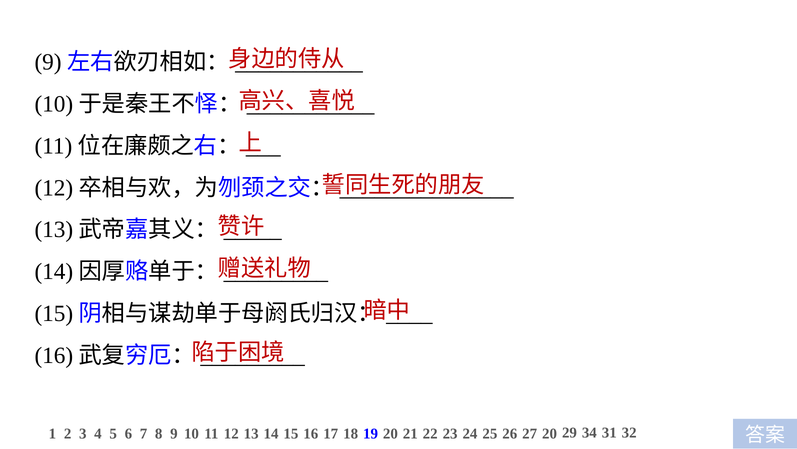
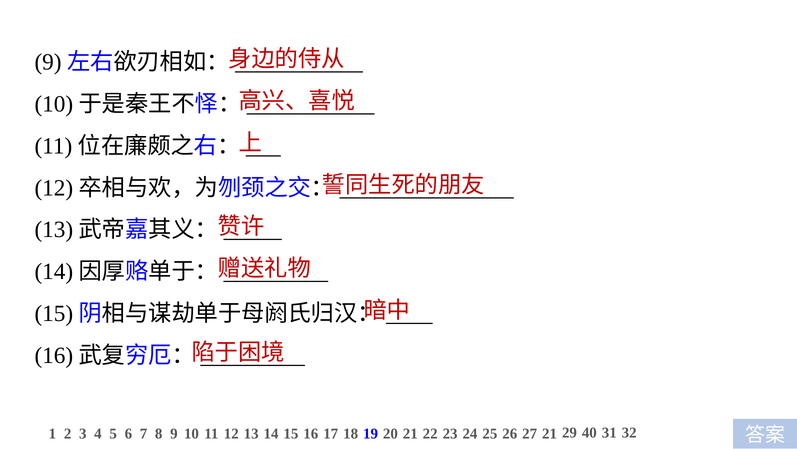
27 20: 20 -> 21 (550, 433)
34: 34 -> 40 (589, 432)
